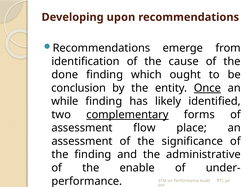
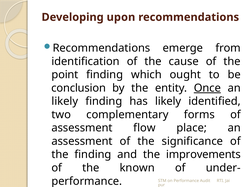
done: done -> point (65, 75)
while: while -> likely (65, 101)
complementary underline: present -> none (127, 114)
administrative: administrative -> improvements (203, 154)
enable: enable -> known (137, 168)
